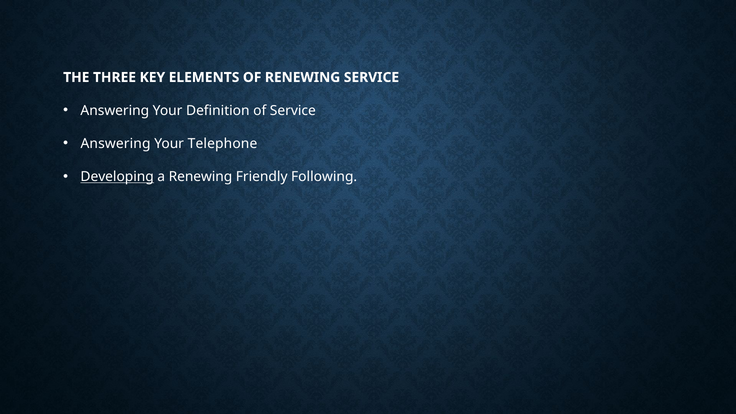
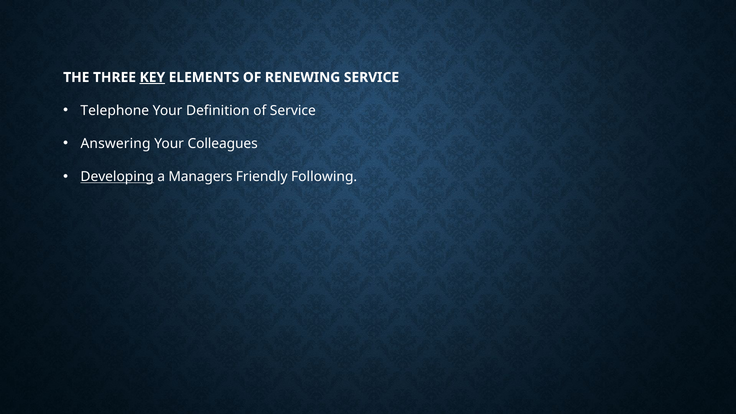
KEY underline: none -> present (152, 77)
Answering: Answering -> Telephone (115, 111)
Telephone: Telephone -> Colleagues (223, 144)
a Renewing: Renewing -> Managers (200, 177)
